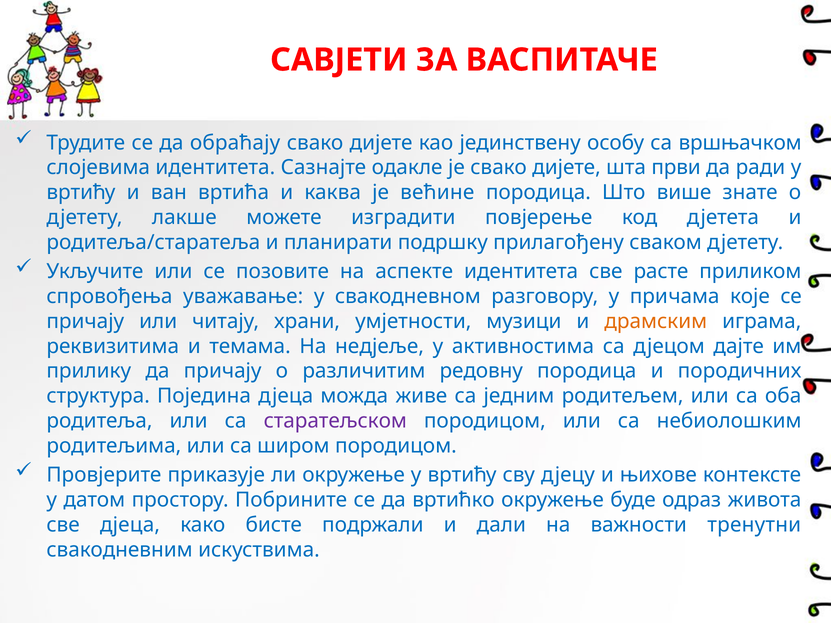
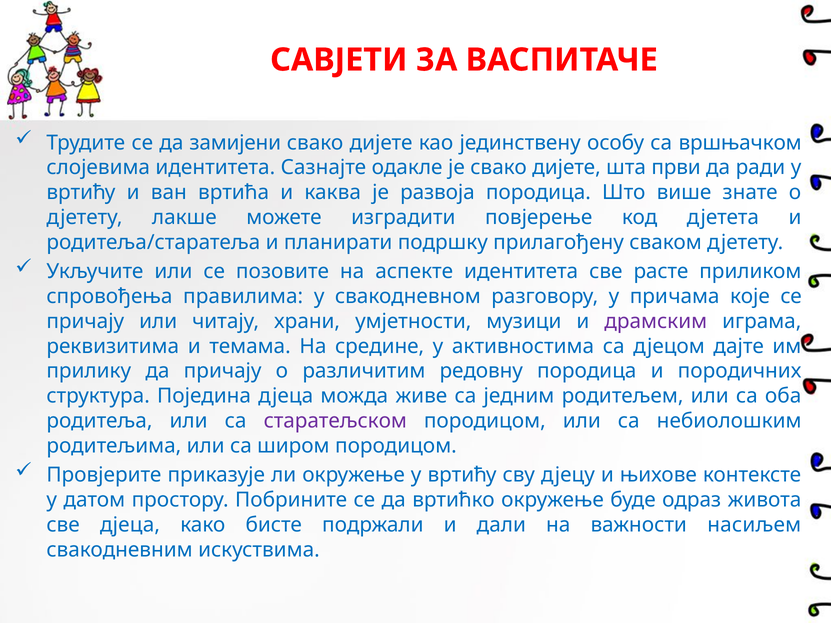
обраћају: обраћају -> замијени (235, 143)
већине: већине -> развоја (437, 193)
уважавање: уважавање -> правилима (243, 296)
драмским colour: orange -> purple (656, 321)
недјеље: недјеље -> средине (380, 346)
тренутни: тренутни -> насиљем (754, 525)
